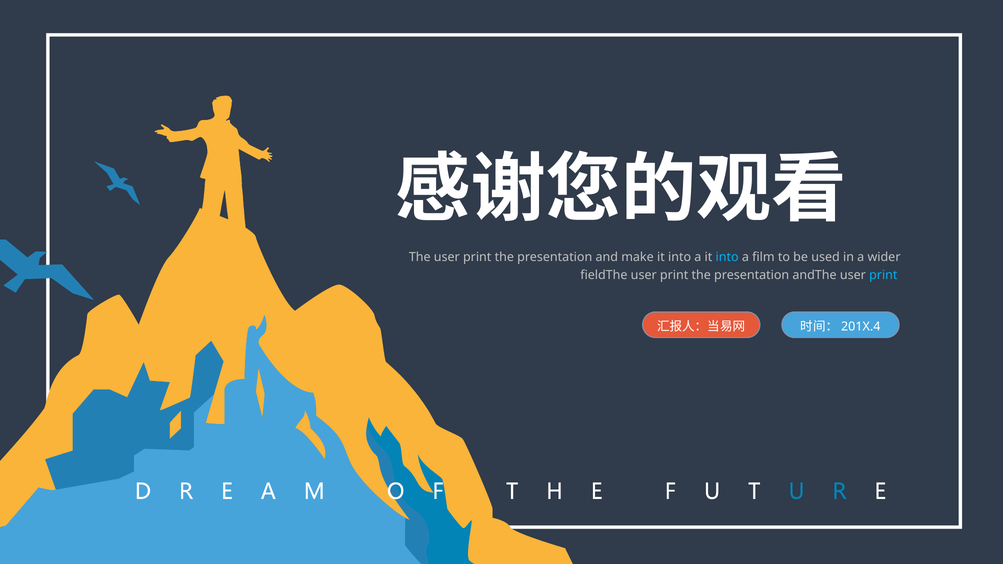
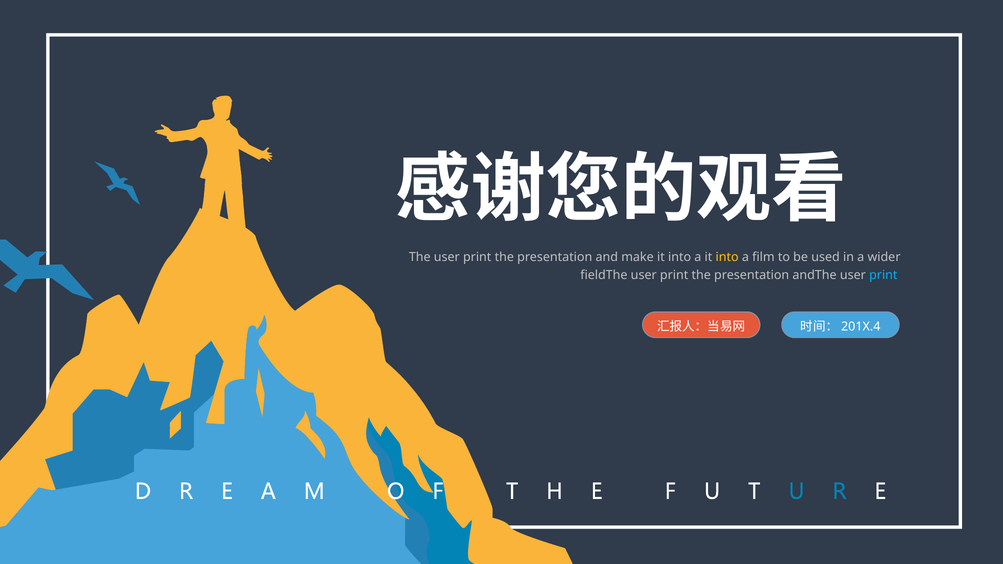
into colour: light blue -> yellow (727, 257)
